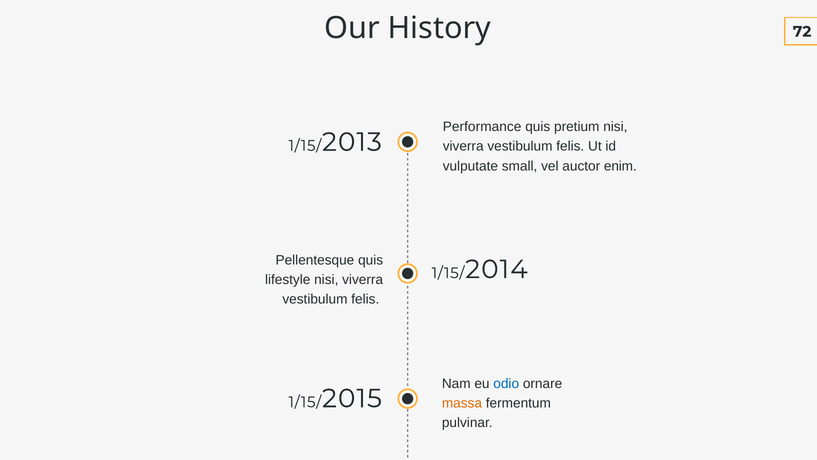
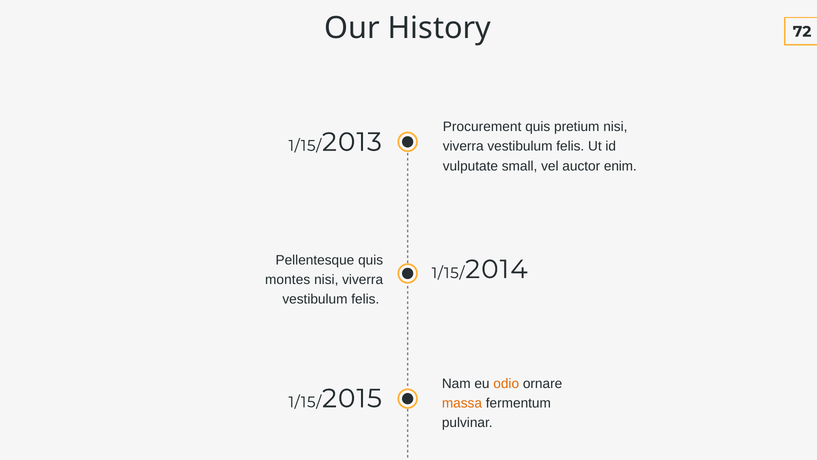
Performance: Performance -> Procurement (482, 127)
lifestyle: lifestyle -> montes (288, 279)
odio colour: blue -> orange (506, 383)
